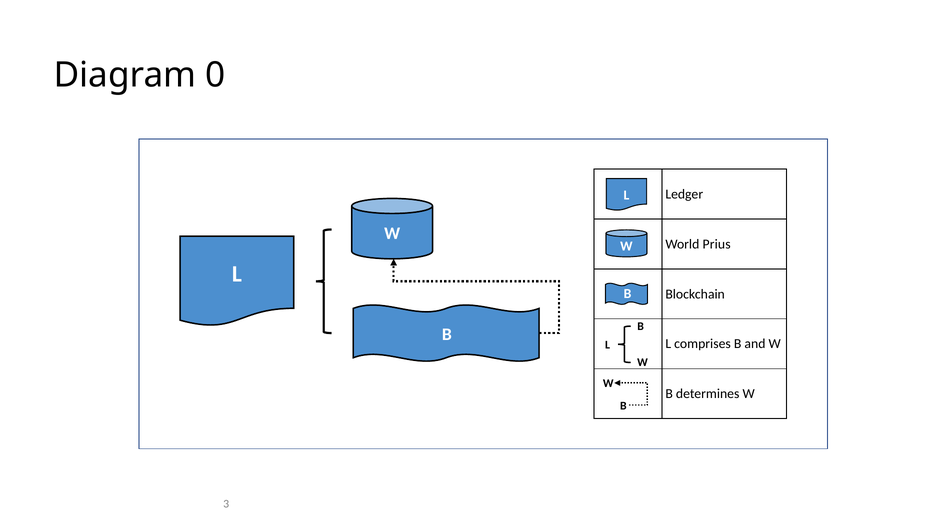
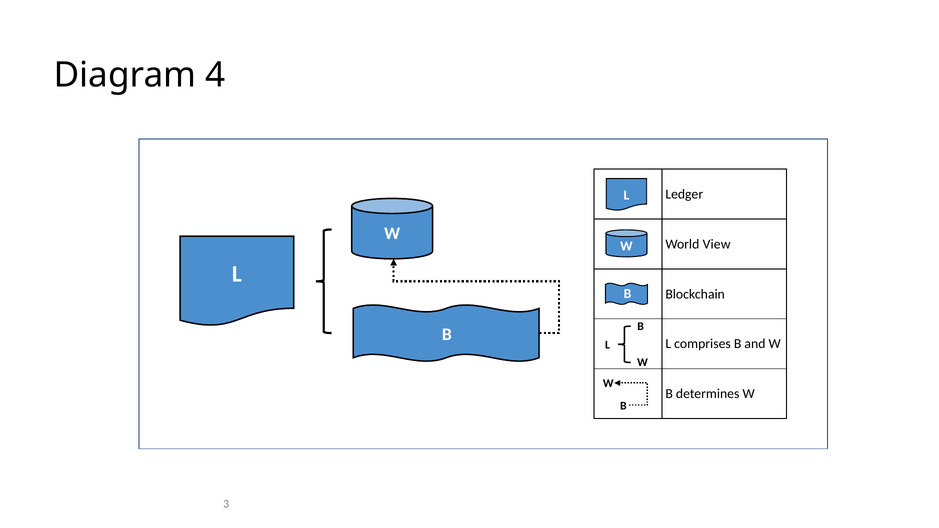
0: 0 -> 4 (215, 75)
Prius: Prius -> View (717, 244)
